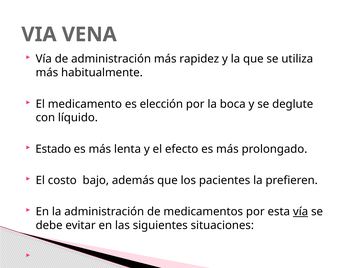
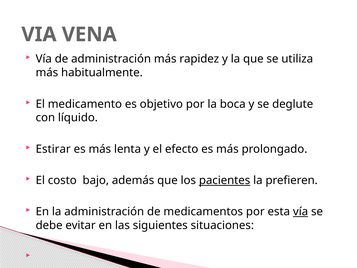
elección: elección -> objetivo (161, 104)
Estado: Estado -> Estirar (53, 149)
pacientes underline: none -> present (225, 180)
